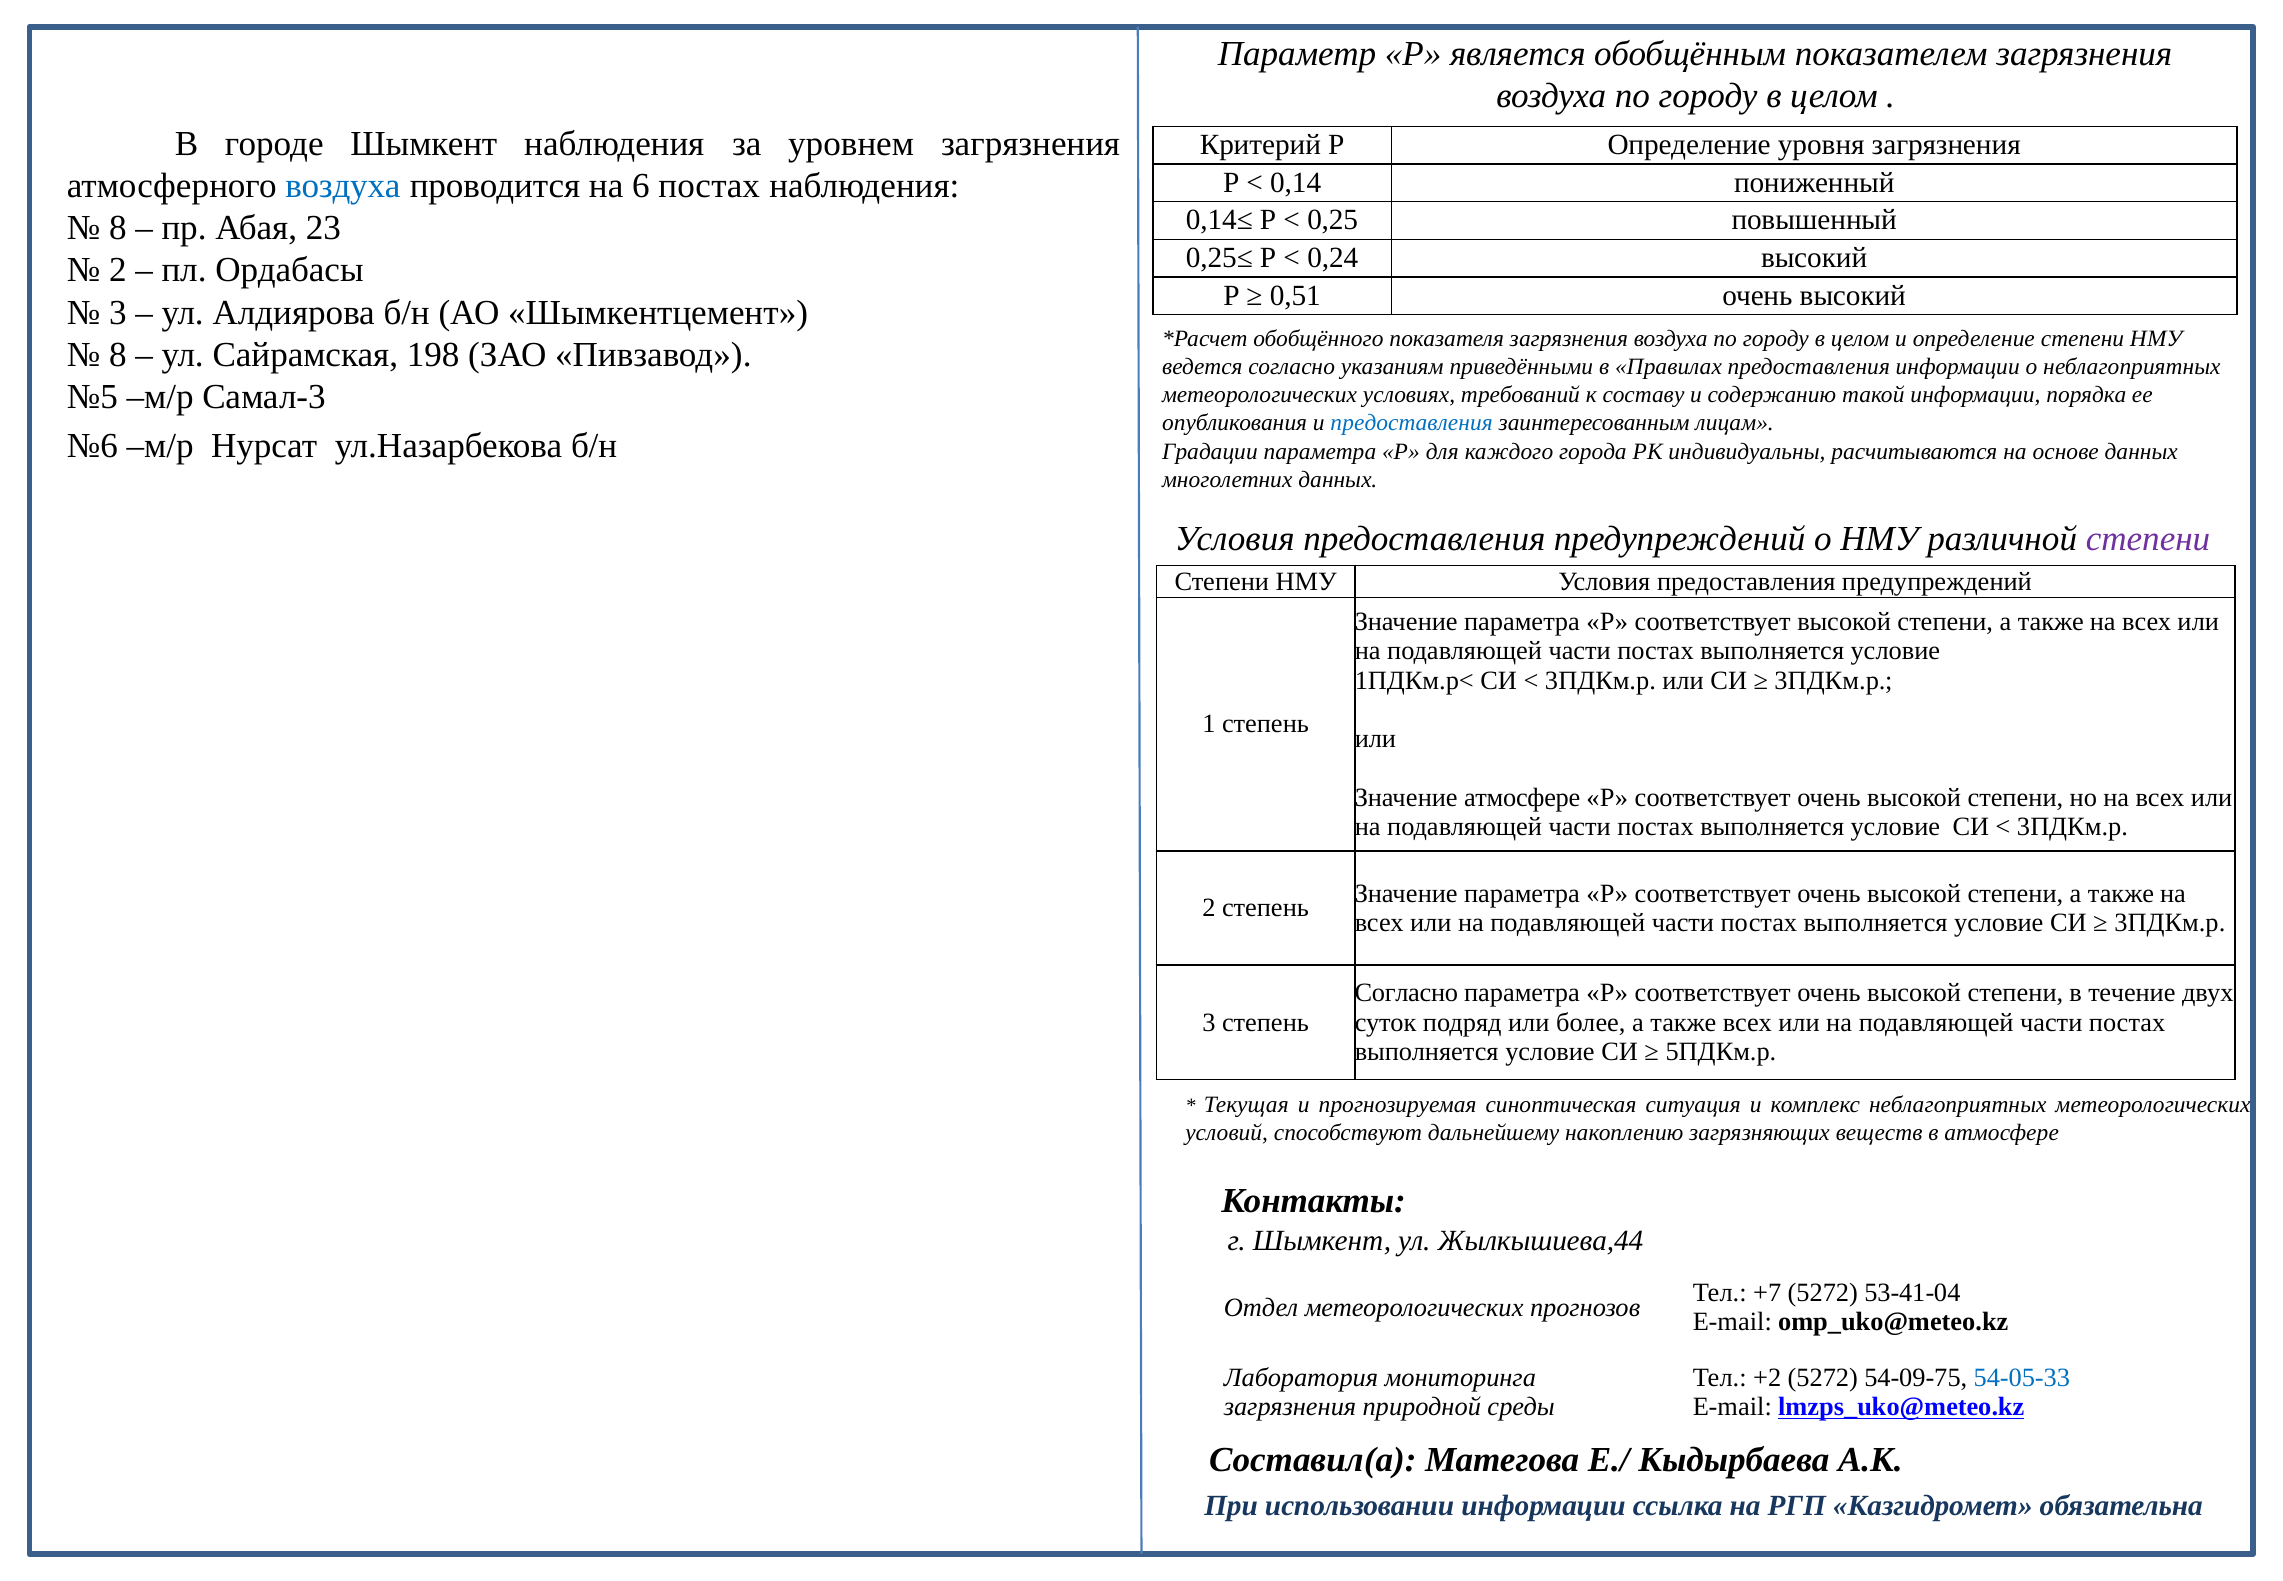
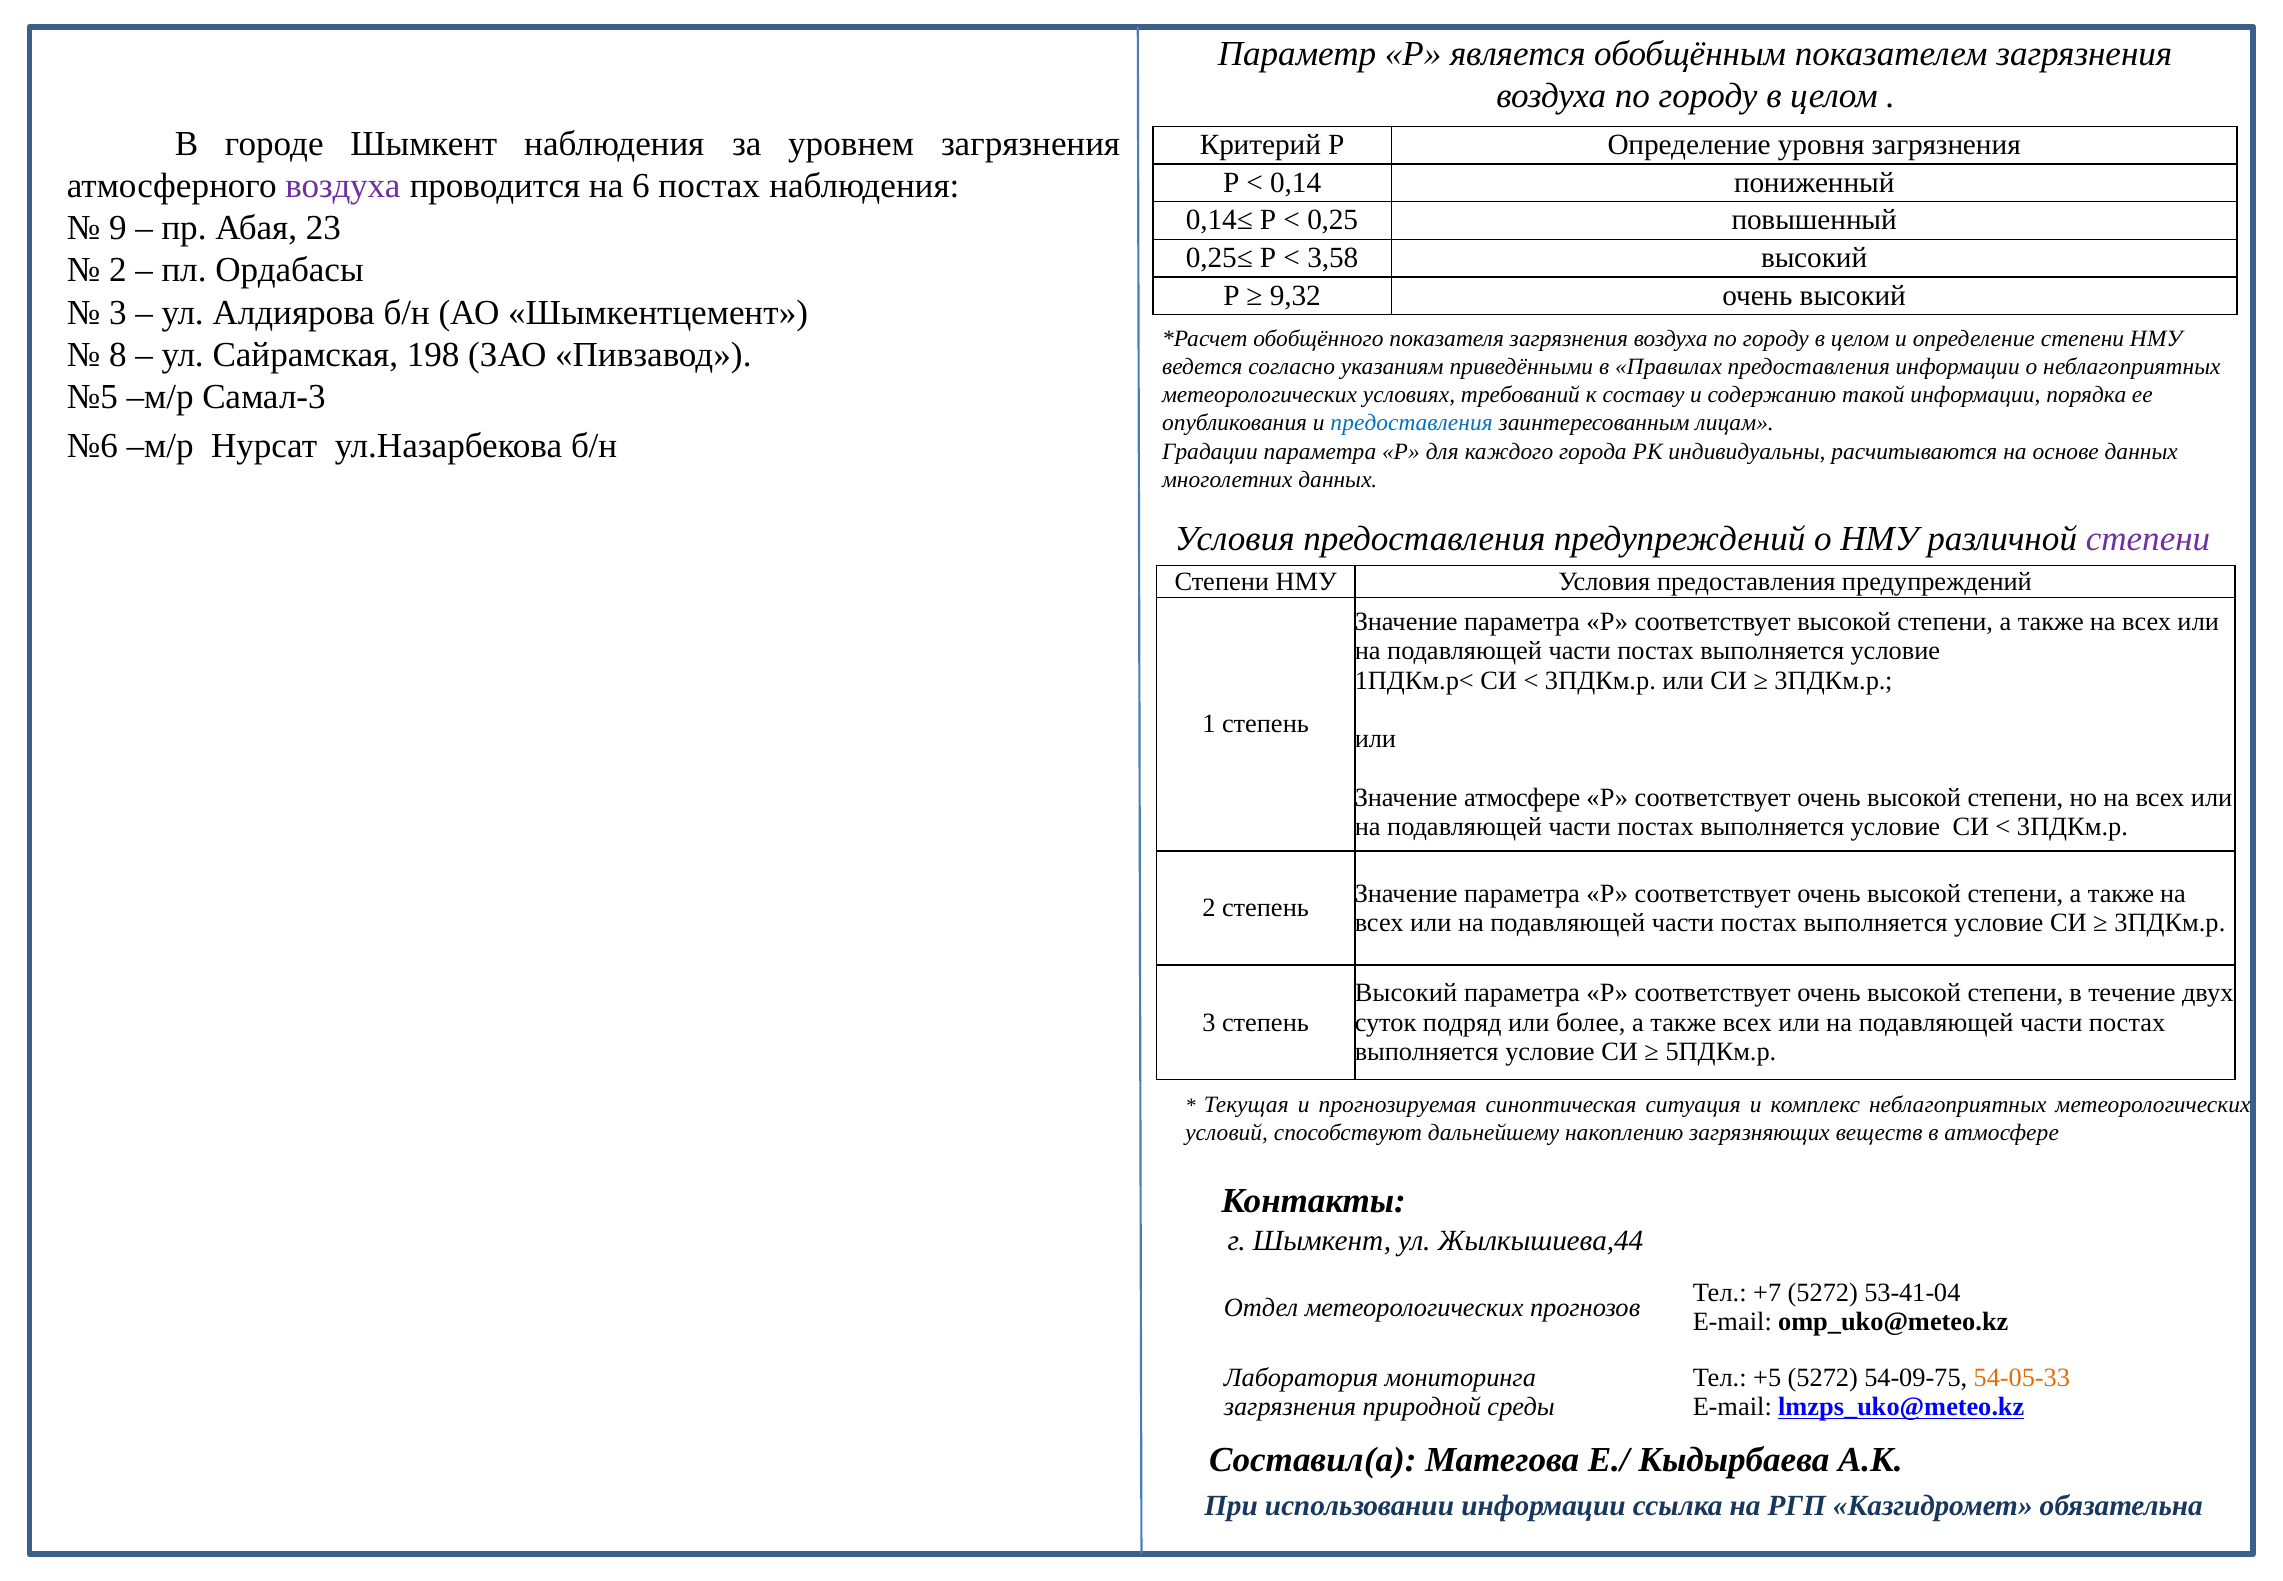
воздуха colour: blue -> purple (343, 186)
8: 8 -> 9 (118, 228)
0,24: 0,24 -> 3,58 (1333, 258)
0,51: 0,51 -> 9,32 (1295, 296)
Согласно: Согласно -> Высокий (1406, 993)
+2: +2 -> +5 (1767, 1377)
54-05-33 colour: blue -> orange (2022, 1377)
